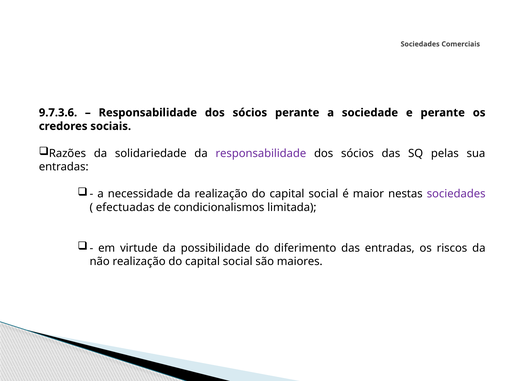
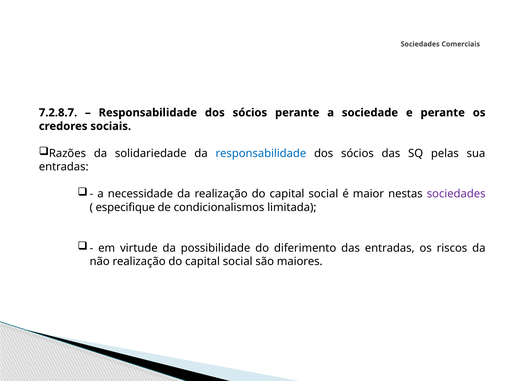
9.7.3.6: 9.7.3.6 -> 7.2.8.7 (58, 113)
responsabilidade colour: purple -> blue (261, 153)
efectuadas: efectuadas -> especifique (125, 207)
